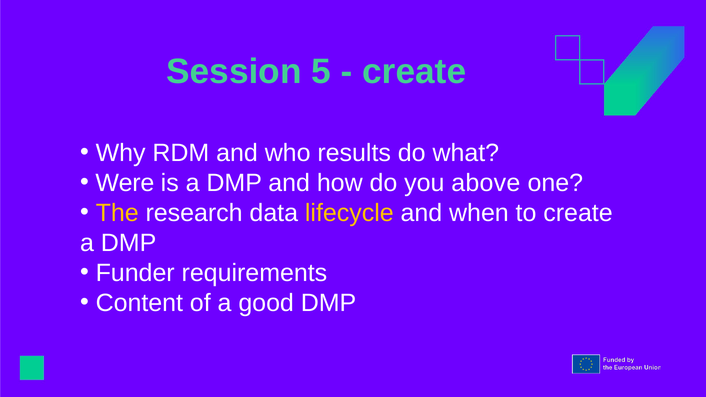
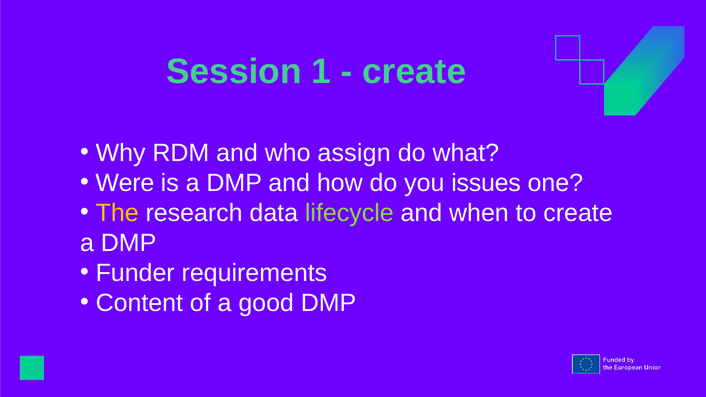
5: 5 -> 1 (321, 72)
results: results -> assign (354, 153)
above: above -> issues (486, 183)
lifecycle colour: yellow -> light green (349, 213)
